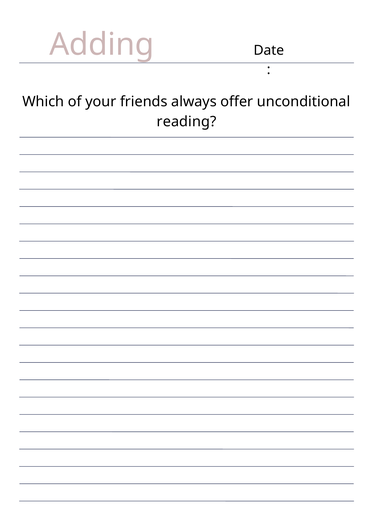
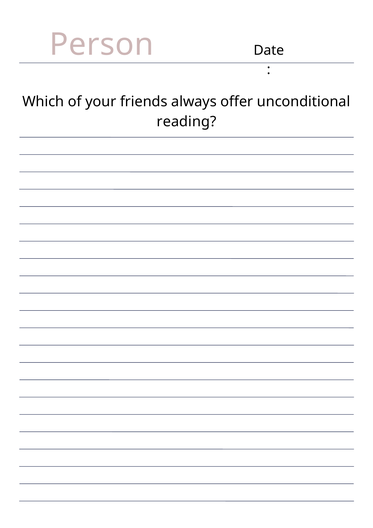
Adding: Adding -> Person (102, 45)
